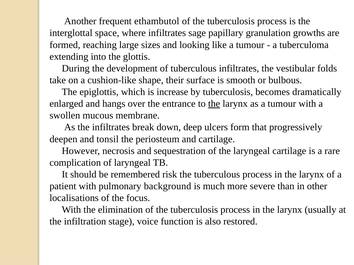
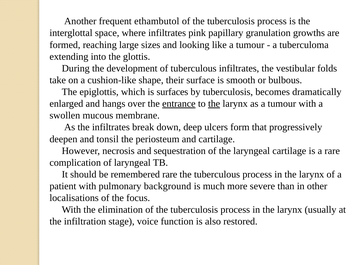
sage: sage -> pink (197, 33)
increase: increase -> surfaces (172, 92)
entrance underline: none -> present (179, 104)
remembered risk: risk -> rare (170, 175)
